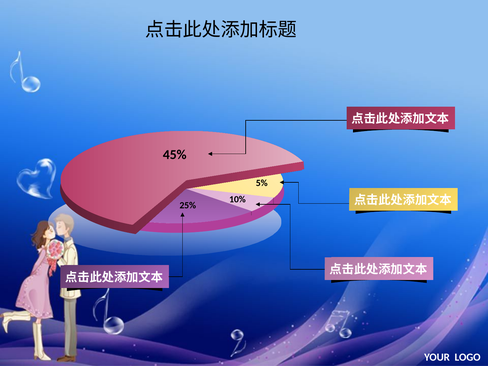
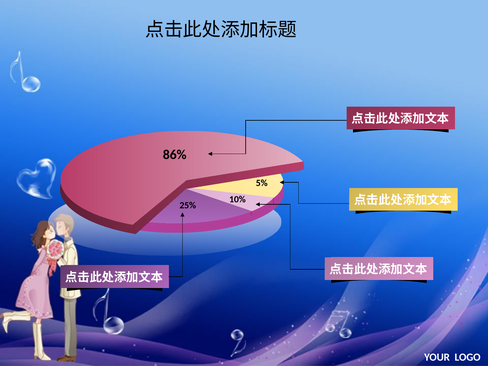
45%: 45% -> 86% (175, 155)
